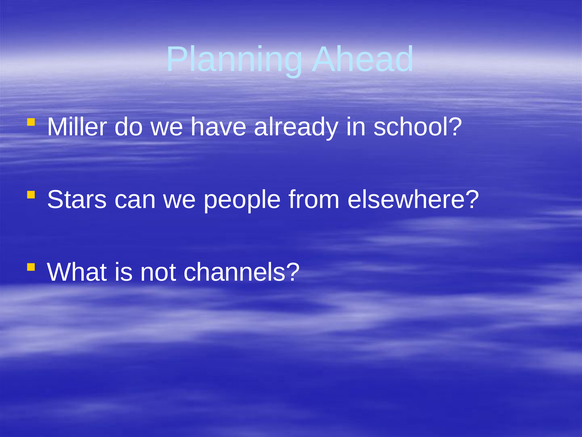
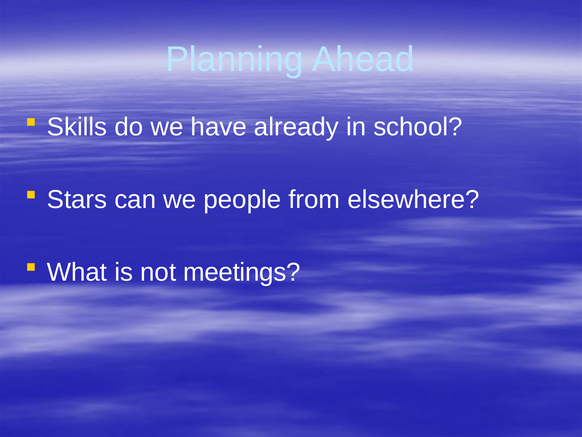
Miller: Miller -> Skills (77, 127)
channels: channels -> meetings (242, 272)
